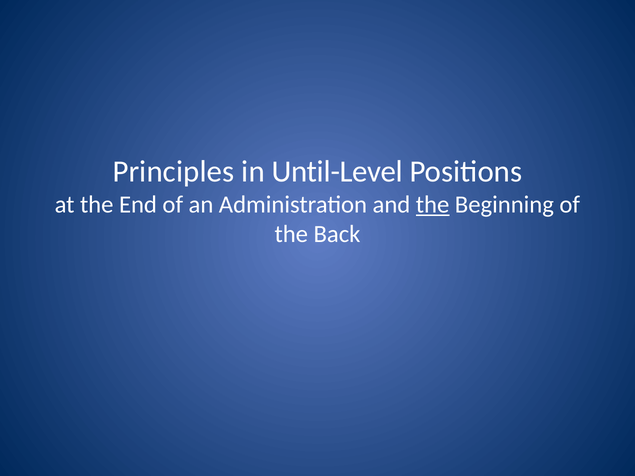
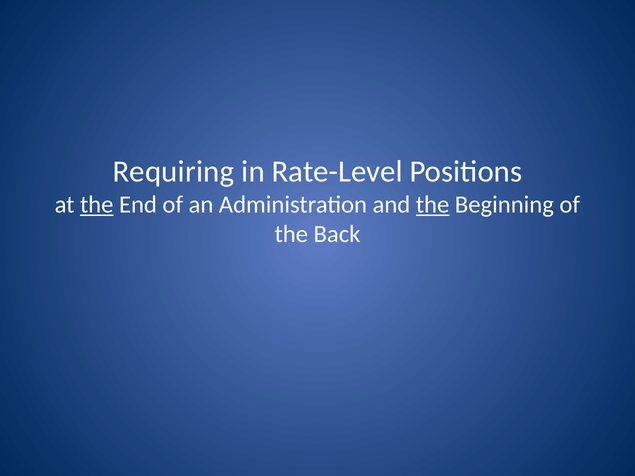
Principles: Principles -> Requiring (173, 172)
Until-Level: Until-Level -> Rate-Level (337, 172)
the underline: none -> present (97, 205)
